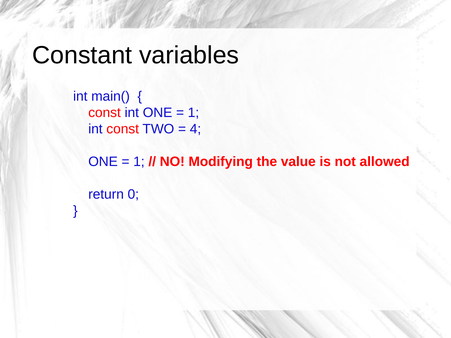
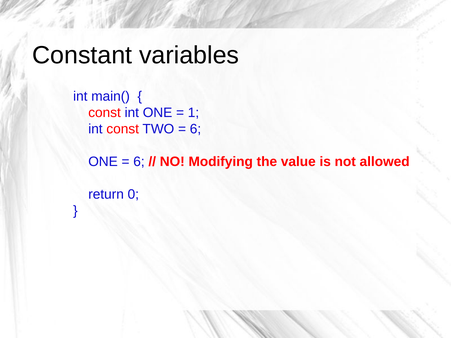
4: 4 -> 6 (196, 129)
1: 1 -> 6 (139, 162)
